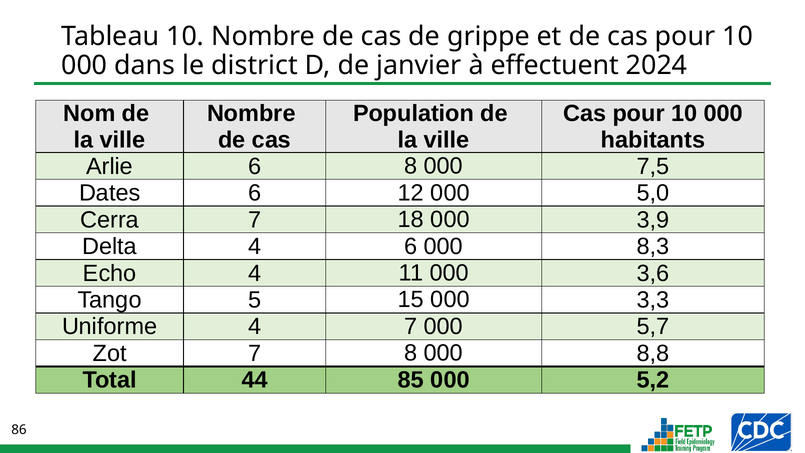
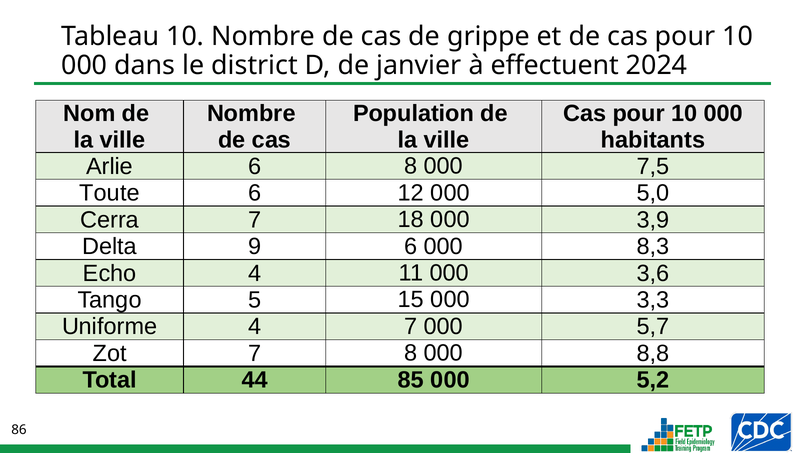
Dates: Dates -> Toute (110, 193)
Delta 4: 4 -> 9 (255, 246)
